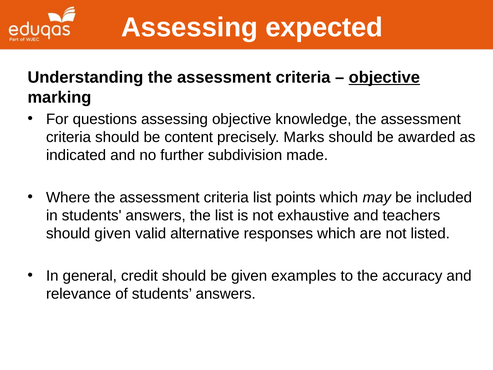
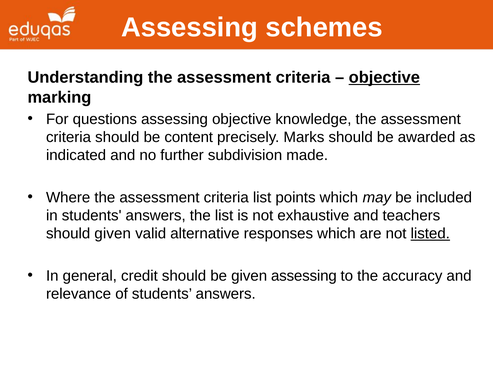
expected: expected -> schemes (324, 27)
listed underline: none -> present (430, 233)
given examples: examples -> assessing (304, 276)
